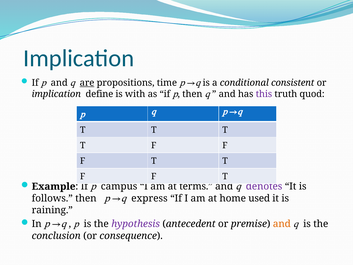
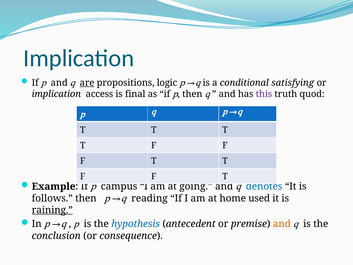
time: time -> logic (167, 83)
consistent: consistent -> satisfying (293, 83)
define: define -> access (99, 94)
with: with -> final (135, 94)
terms: terms -> going (196, 186)
denotes colour: purple -> blue (264, 186)
express: express -> reading (149, 198)
raining underline: none -> present (52, 210)
hypothesis colour: purple -> blue (136, 224)
